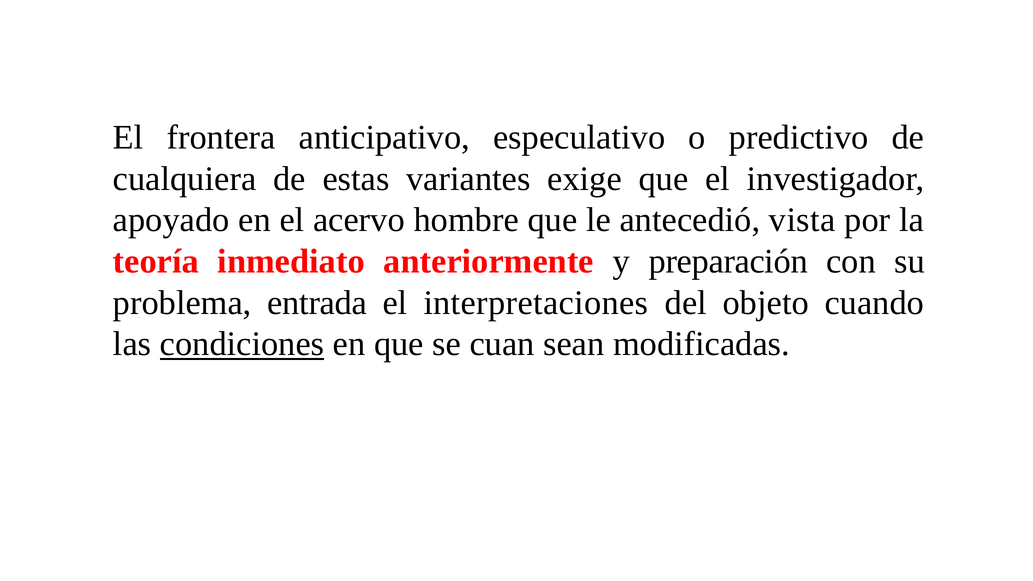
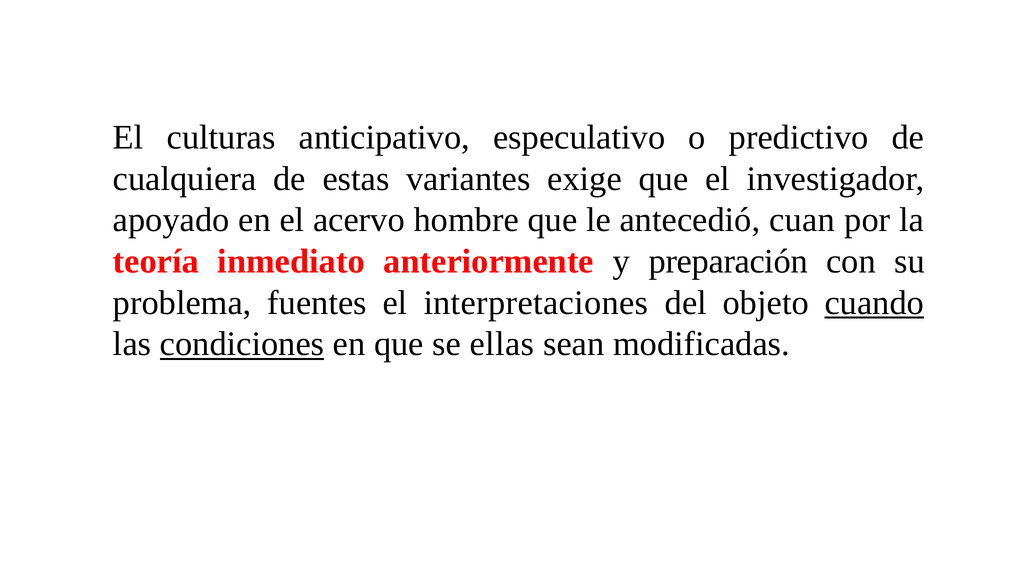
frontera: frontera -> culturas (221, 137)
vista: vista -> cuan (802, 220)
entrada: entrada -> fuentes (317, 303)
cuando underline: none -> present (874, 303)
cuan: cuan -> ellas (502, 344)
